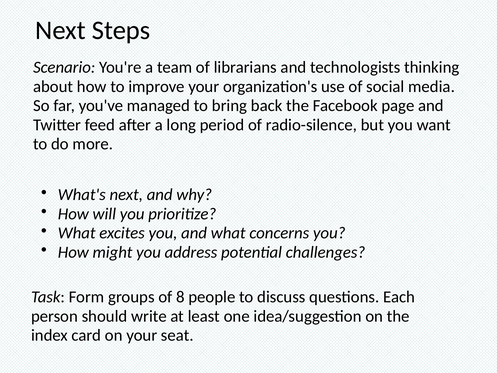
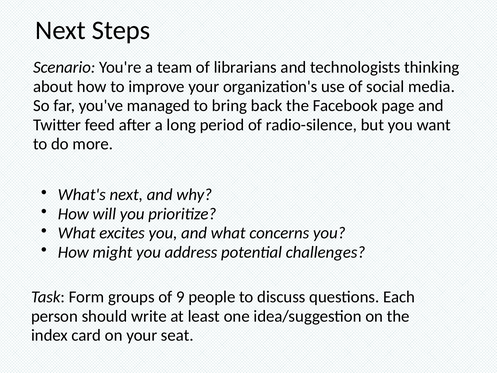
8: 8 -> 9 (180, 297)
